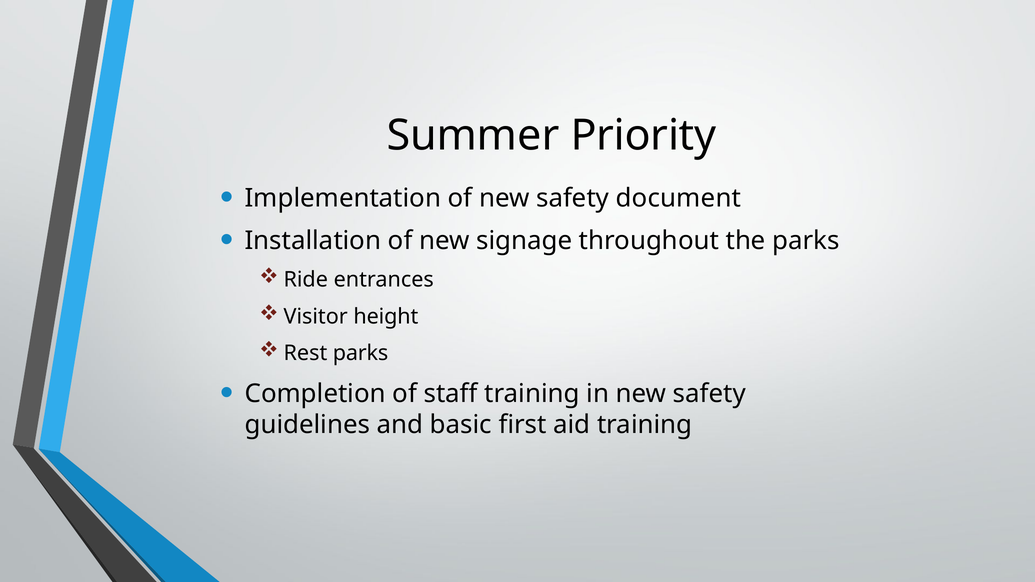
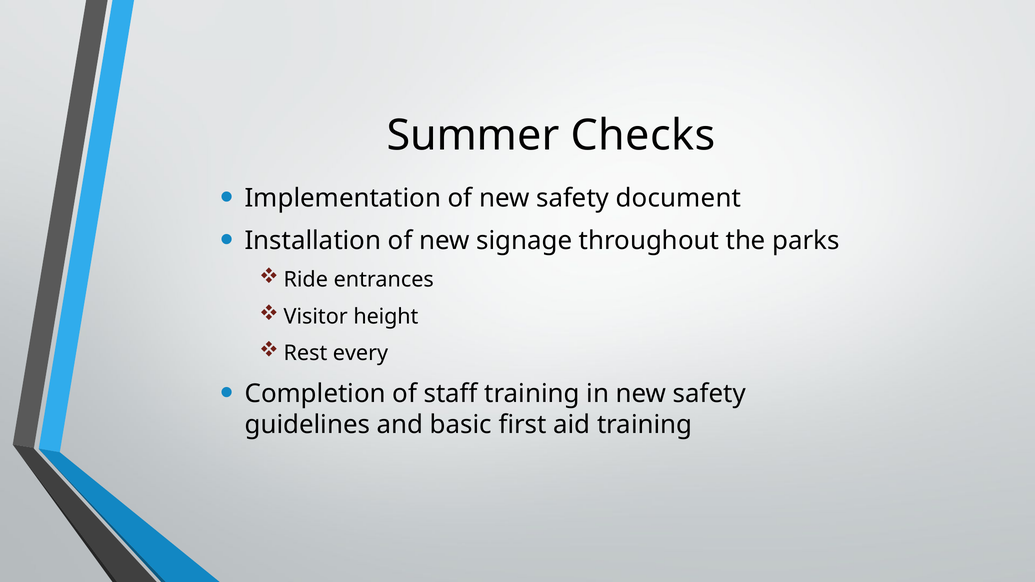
Priority: Priority -> Checks (643, 136)
Rest parks: parks -> every (360, 353)
